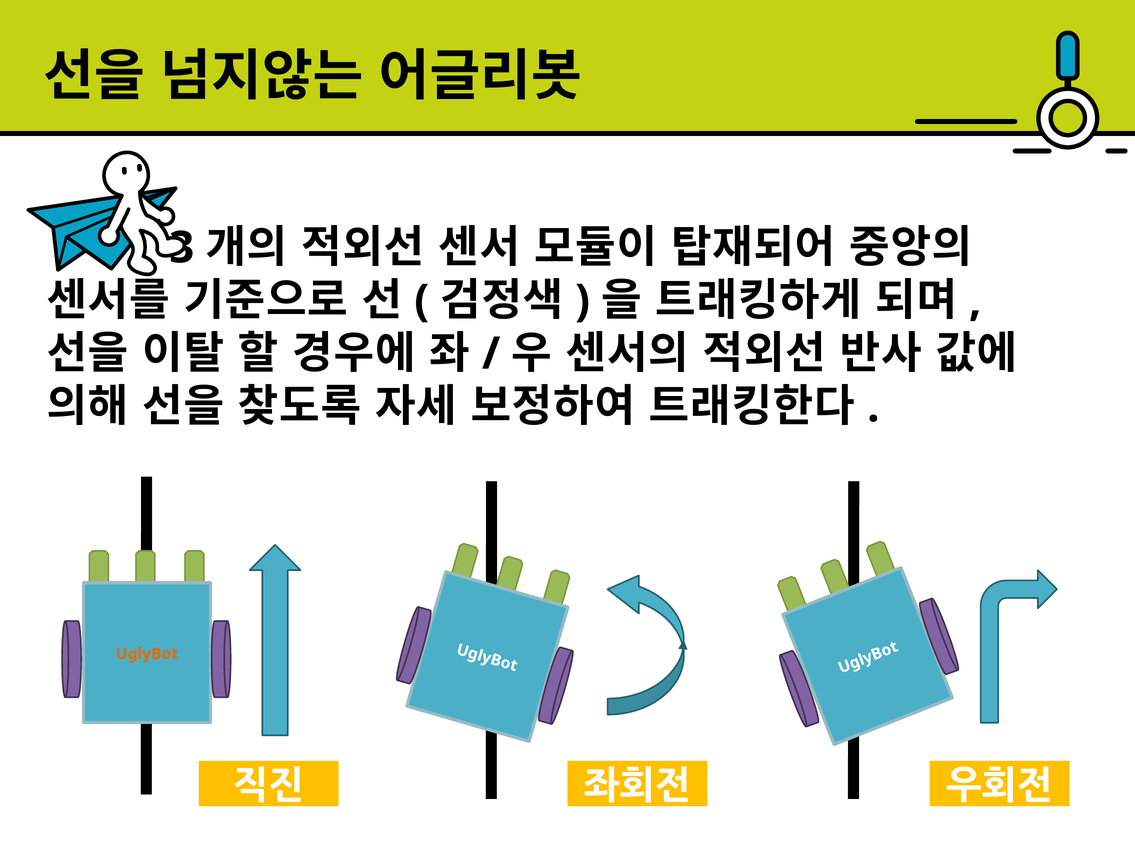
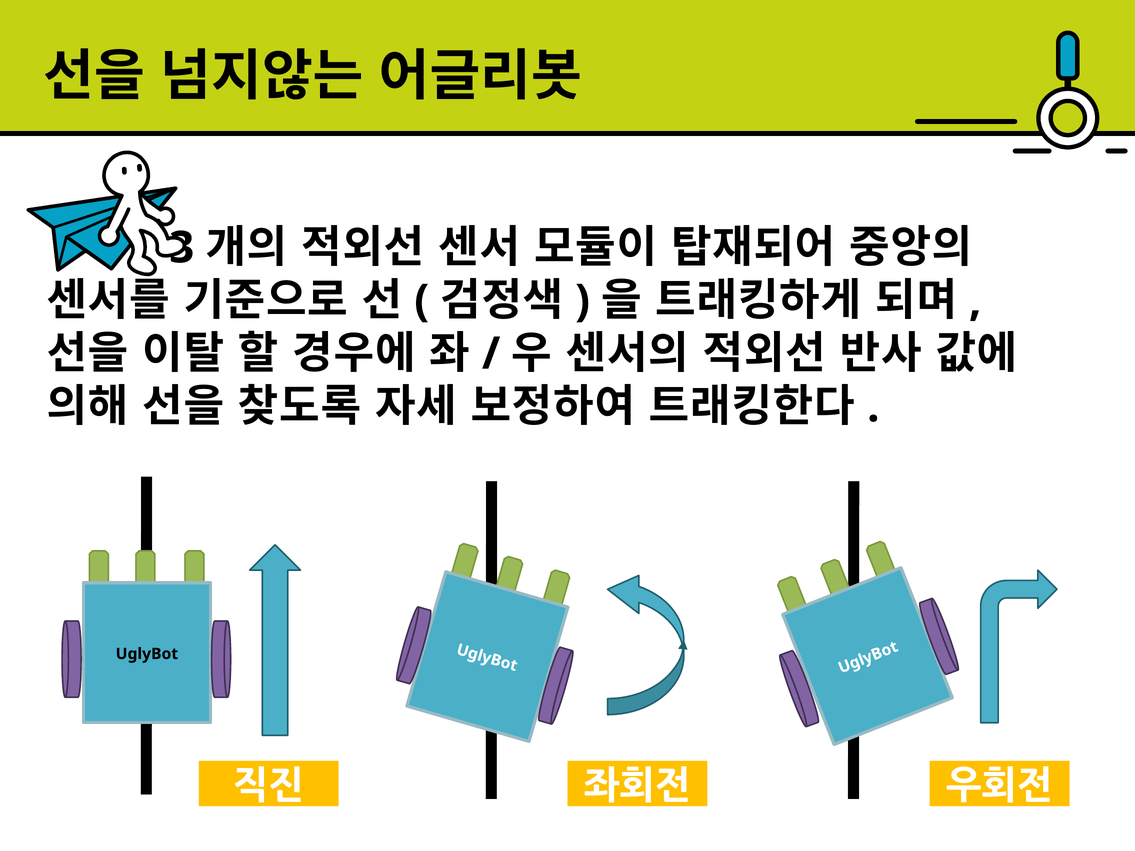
UglyBot colour: orange -> black (147, 654)
